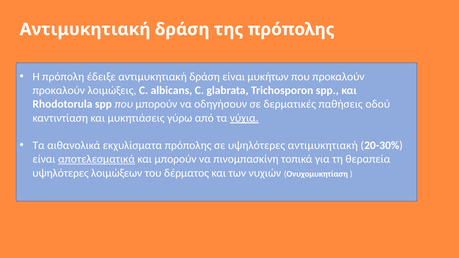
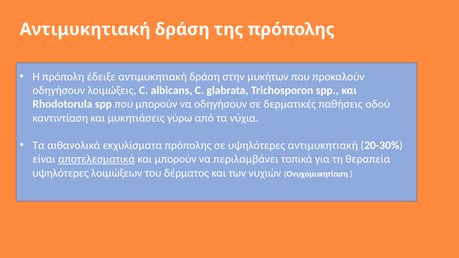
δράση είναι: είναι -> στην (234, 77)
προκαλούν: προκαλούν -> οδηγήσουν (59, 90)
νύχια underline: present -> none (244, 118)
πινομπασκίνη: πινομπασκίνη -> περιλαμβάνει (246, 159)
